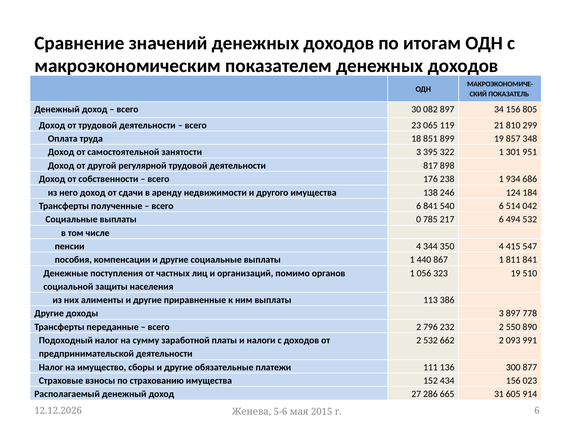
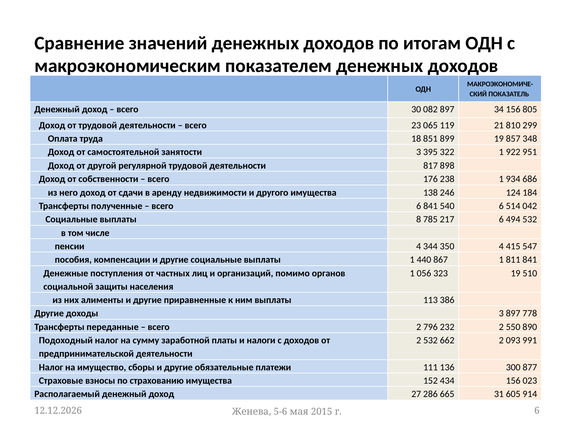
301: 301 -> 922 (513, 152)
0: 0 -> 8 (419, 219)
